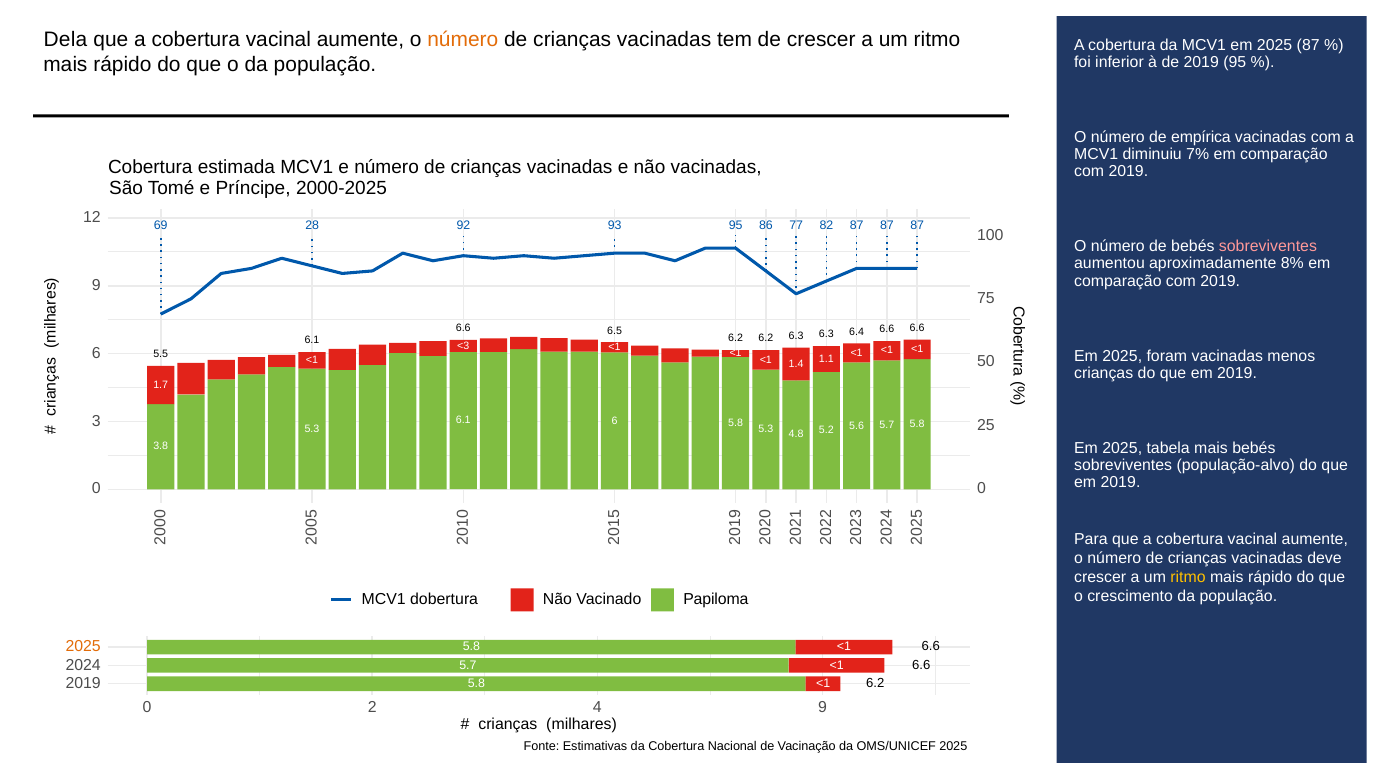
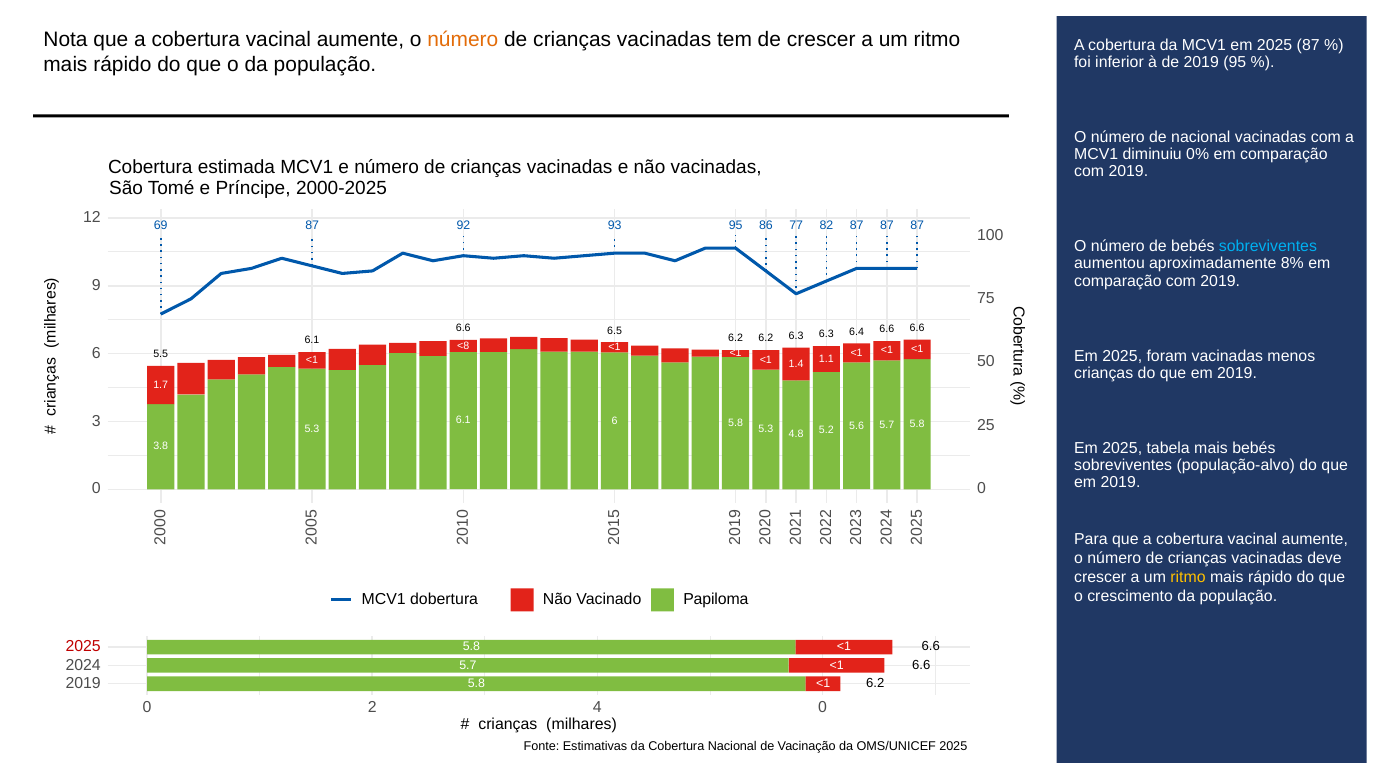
Dela: Dela -> Nota (66, 40)
de empírica: empírica -> nacional (1201, 137)
7%: 7% -> 0% (1198, 154)
69 28: 28 -> 87 (312, 225)
sobreviventes colour: pink -> light blue (1268, 246)
<3: <3 -> <8 (463, 345)
2025 colour: orange -> red (83, 646)
4 9: 9 -> 0 (822, 706)
